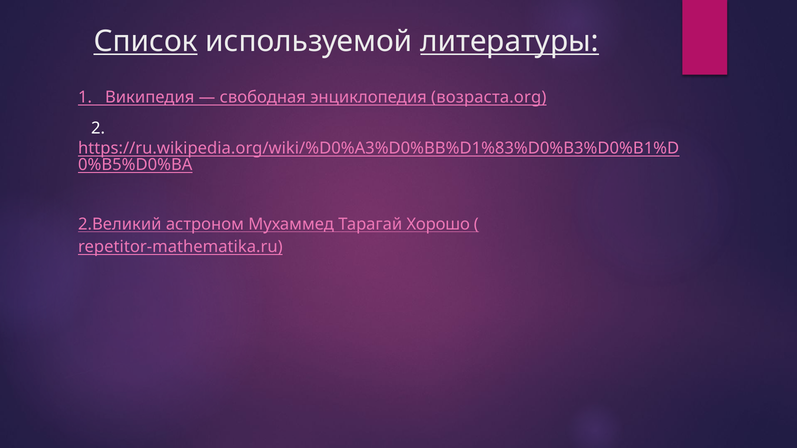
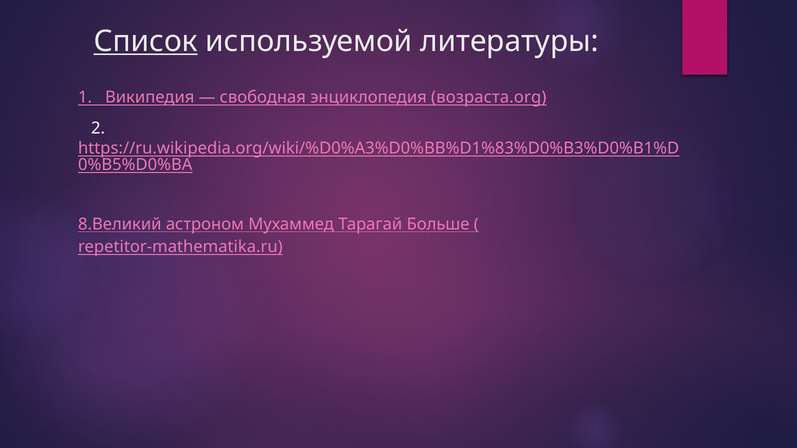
литературы underline: present -> none (510, 41)
2.Великий: 2.Великий -> 8.Великий (120, 224)
Хорошо: Хорошо -> Больше (438, 224)
